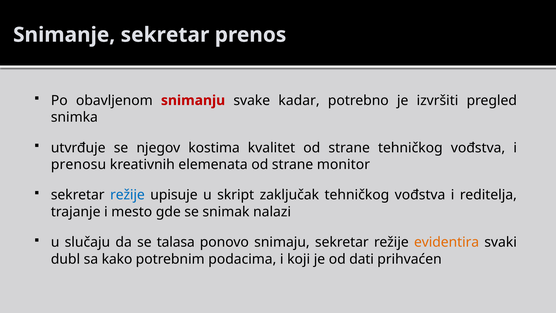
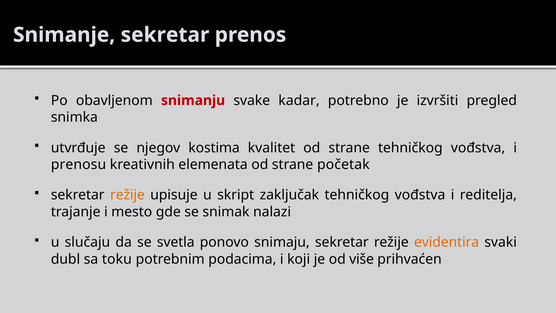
monitor: monitor -> početak (343, 164)
režije colour: blue -> orange (127, 195)
talasa: talasa -> svetla (176, 242)
kako: kako -> toku (117, 259)
dati: dati -> više (362, 259)
